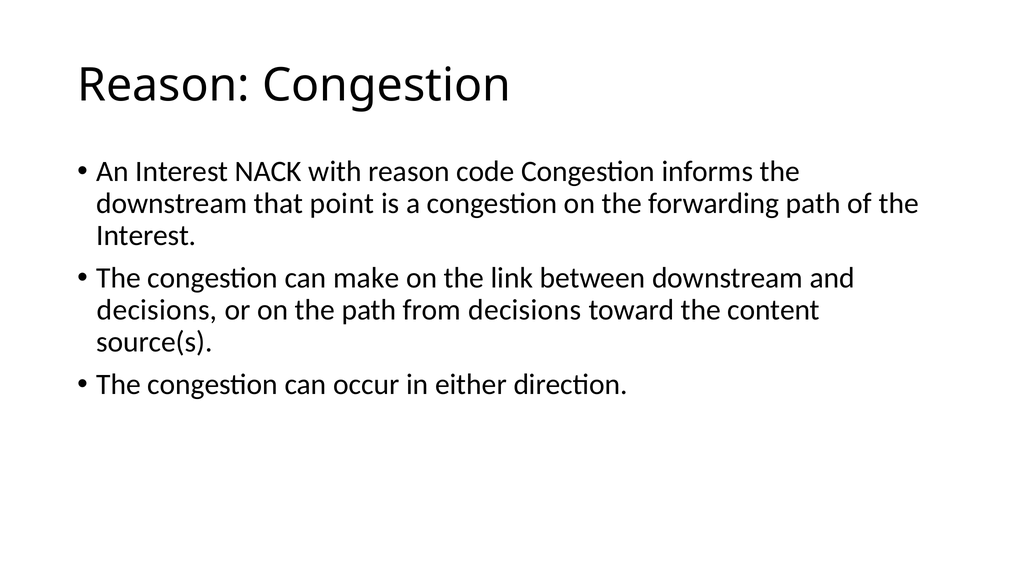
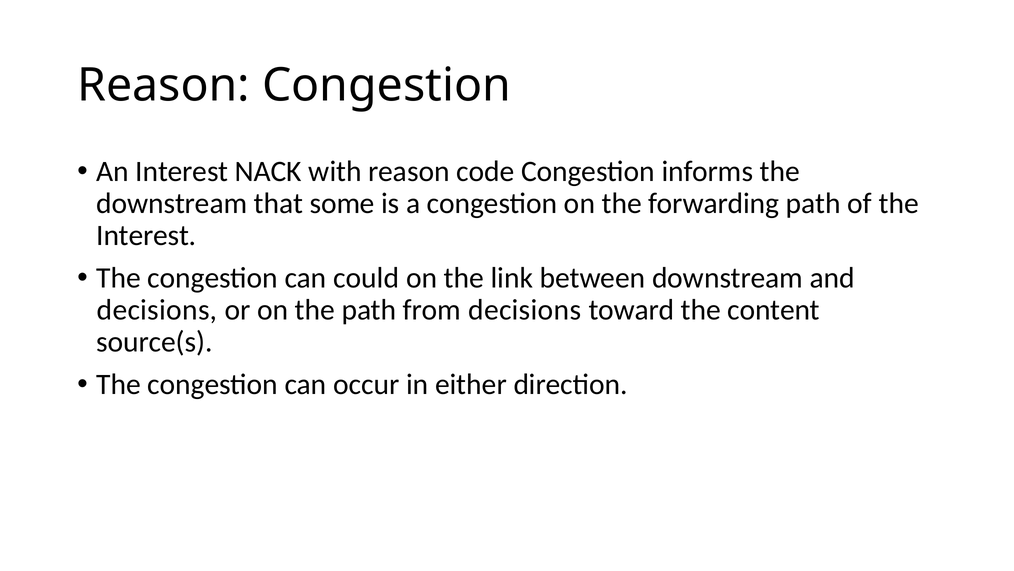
point: point -> some (342, 203)
make: make -> could (366, 278)
